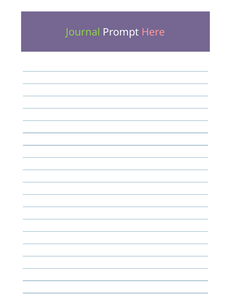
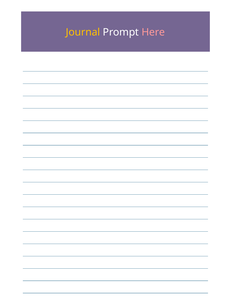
Journal colour: light green -> yellow (83, 32)
